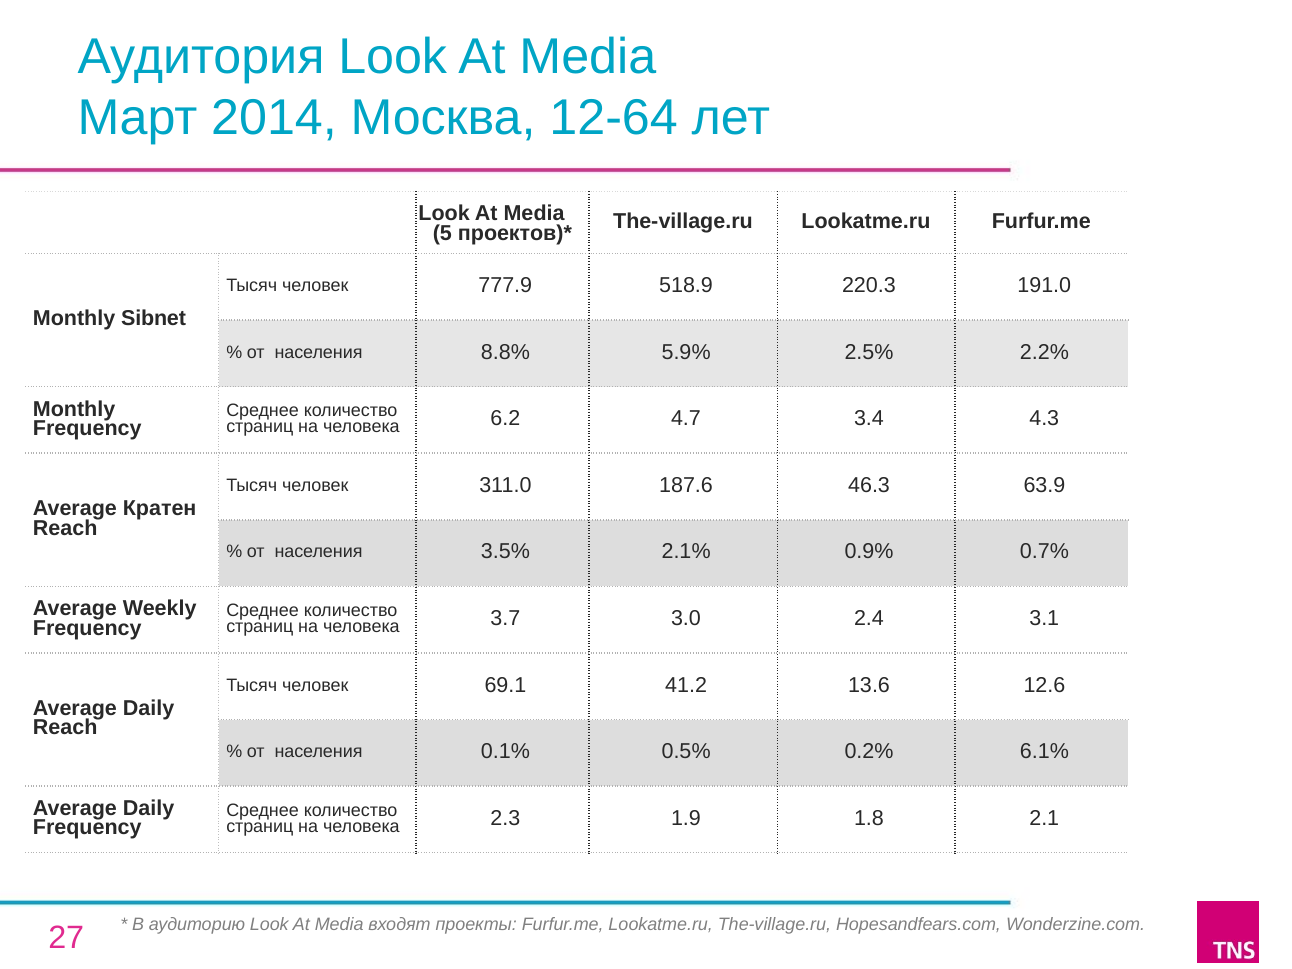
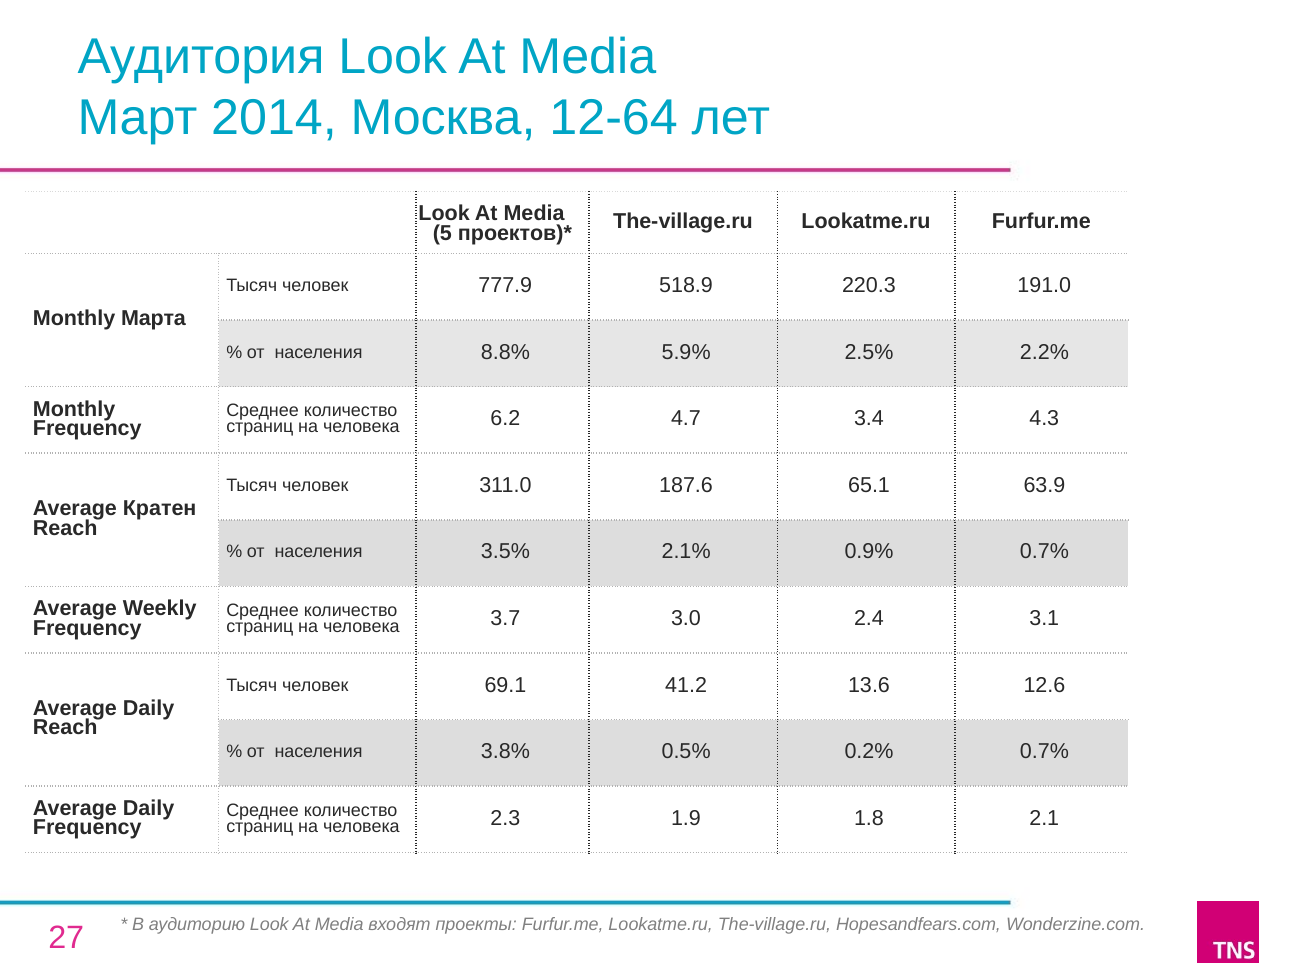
Sibnet: Sibnet -> Марта (154, 319)
46.3: 46.3 -> 65.1 (869, 485)
0.1%: 0.1% -> 3.8% (505, 752)
0.2% 6.1%: 6.1% -> 0.7% (1044, 752)
